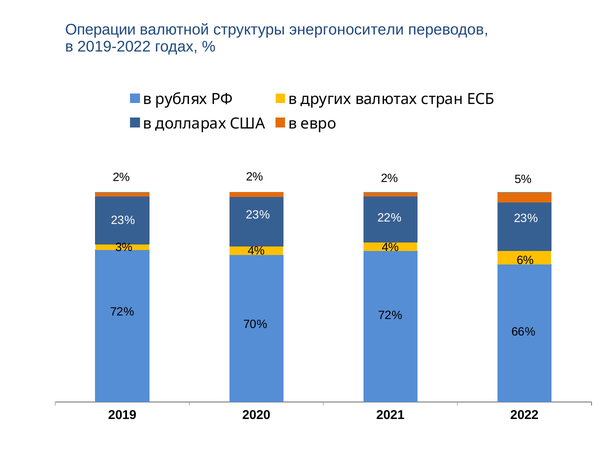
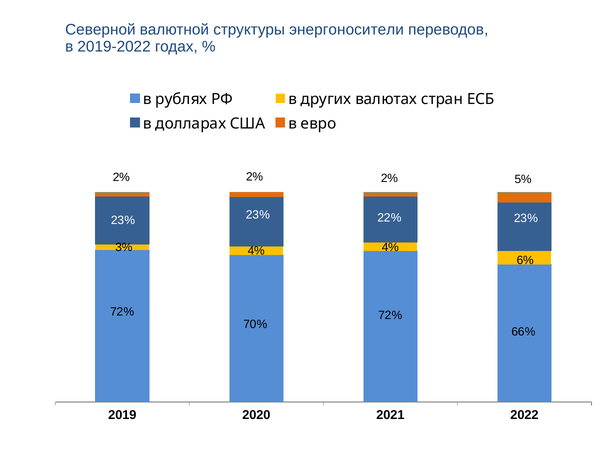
Операции: Операции -> Северной (100, 30)
